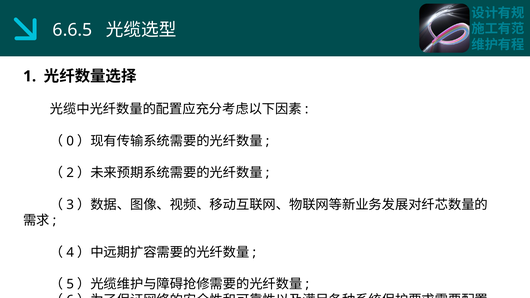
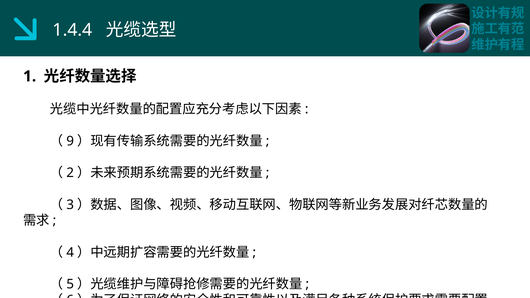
6.6.5: 6.6.5 -> 1.4.4 (72, 30)
0: 0 -> 9 (70, 141)
